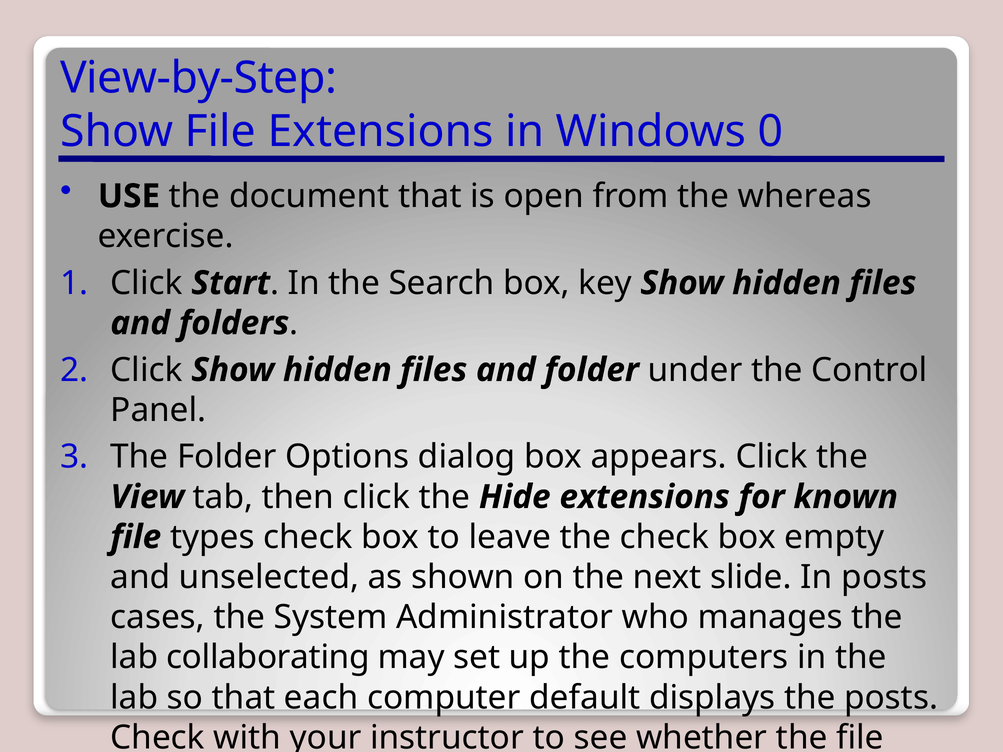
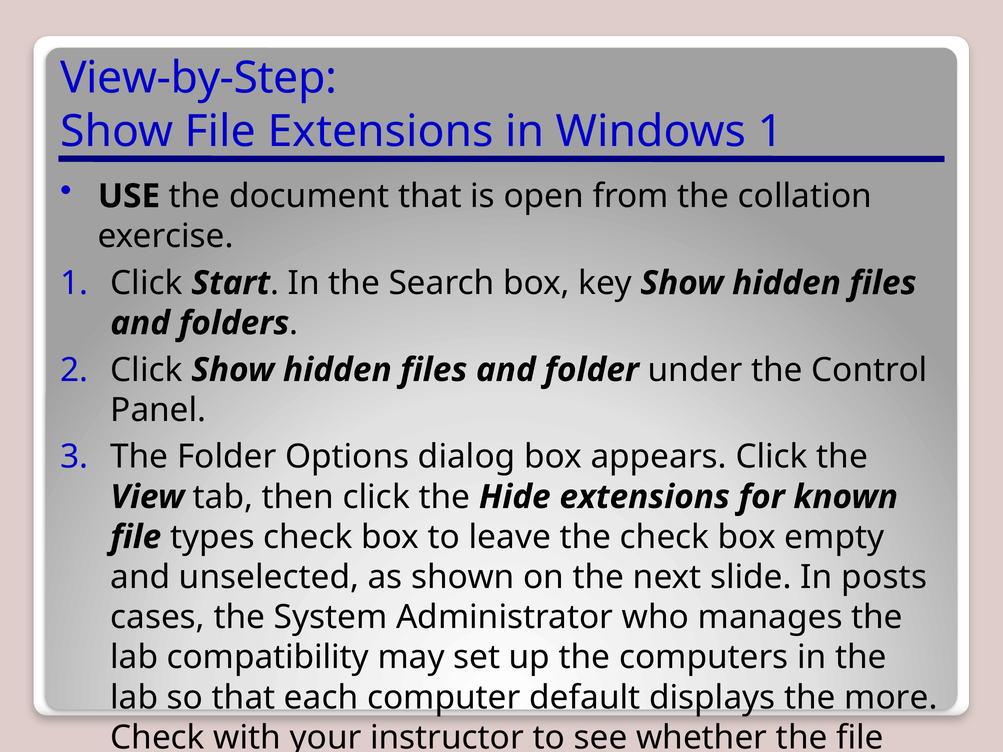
Windows 0: 0 -> 1 (771, 132)
whereas: whereas -> collation (805, 196)
collaborating: collaborating -> compatibility (268, 658)
the posts: posts -> more (891, 698)
